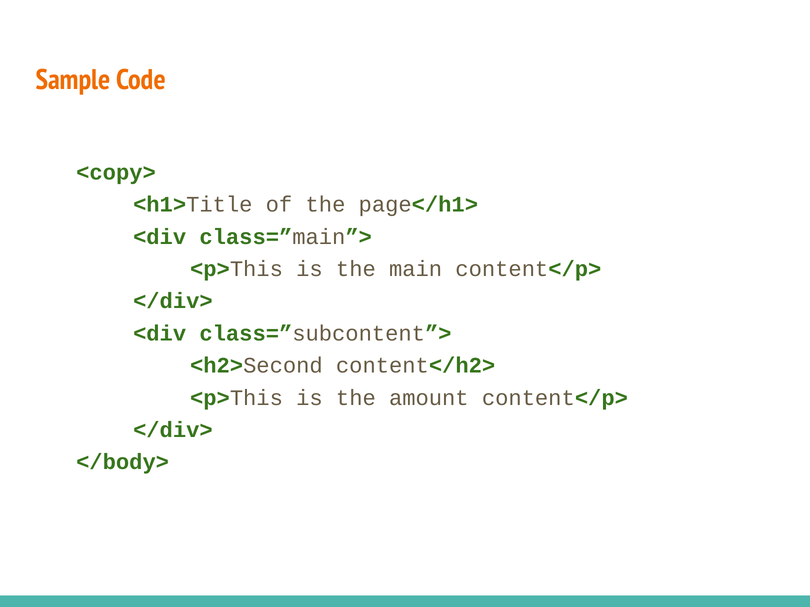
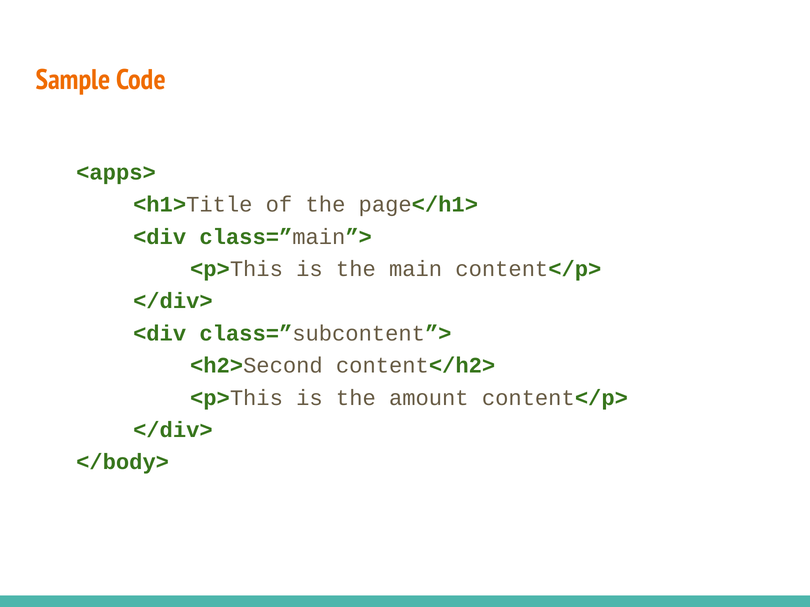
<copy>: <copy> -> <apps> (116, 172)
